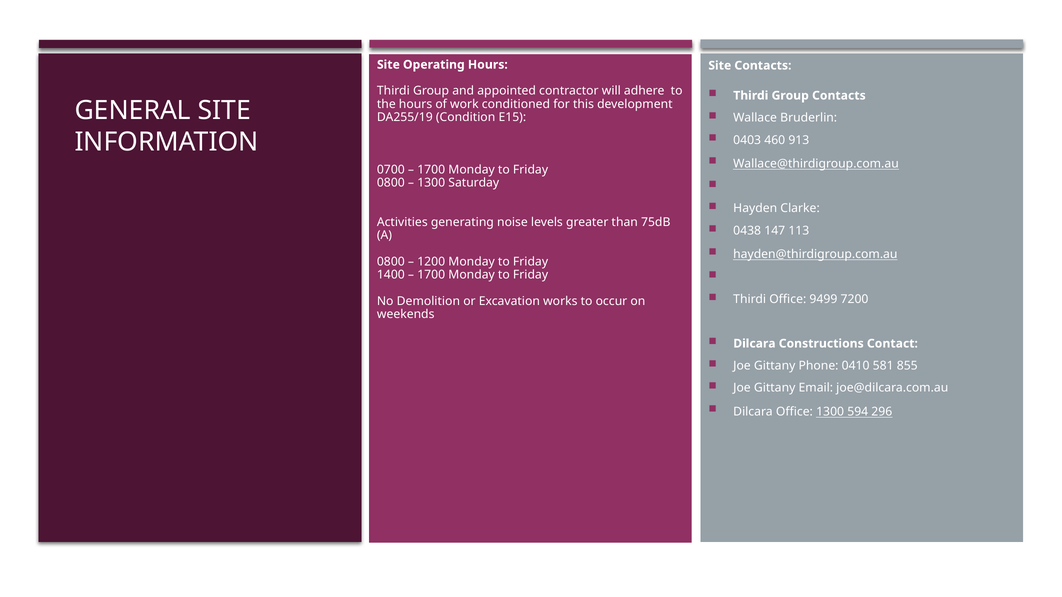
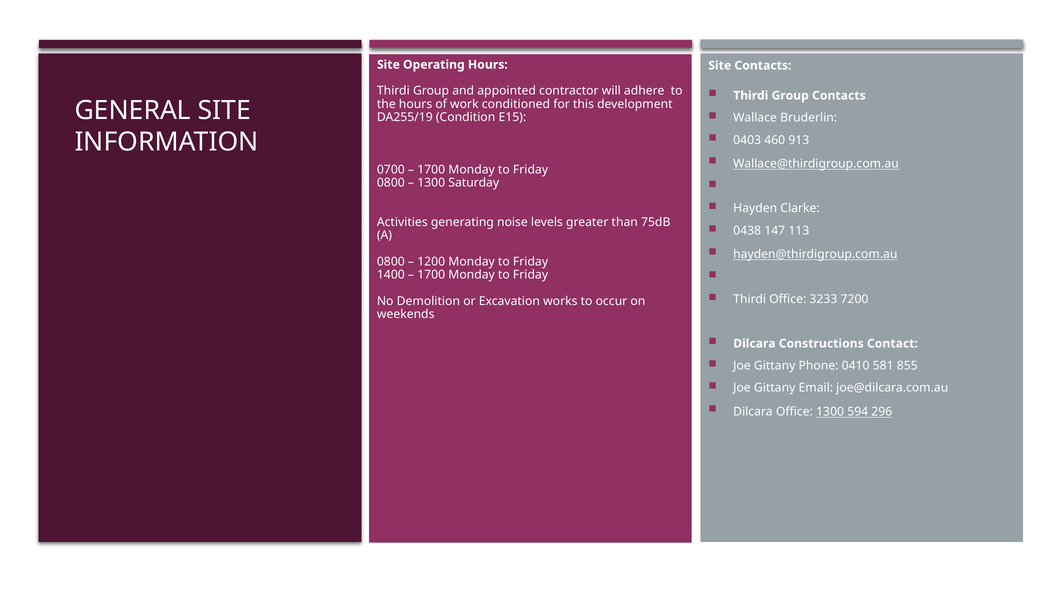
9499: 9499 -> 3233 (823, 299)
